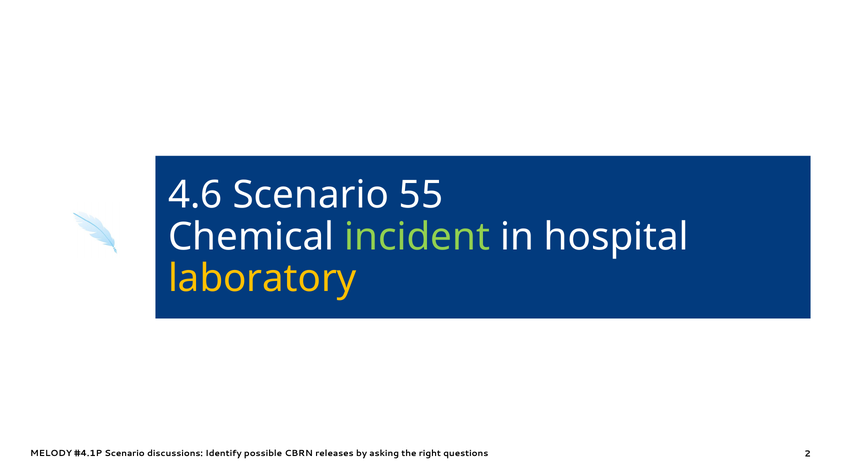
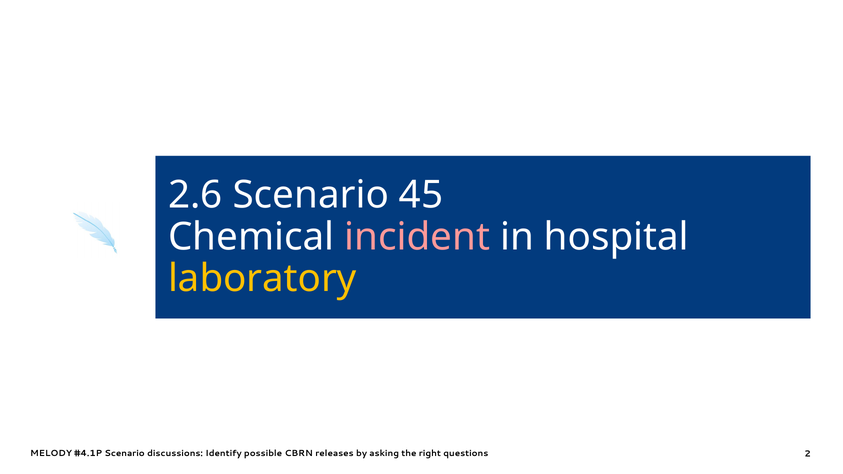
4.6: 4.6 -> 2.6 (195, 195)
55: 55 -> 45 (421, 195)
incident colour: light green -> pink (417, 237)
